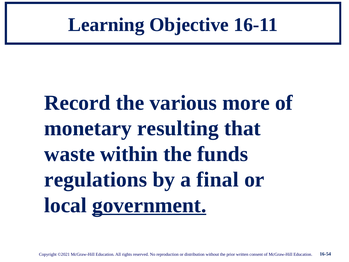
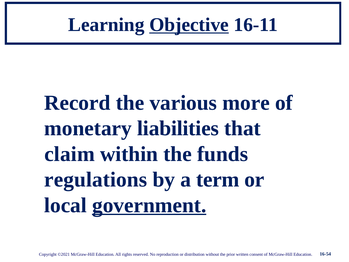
Objective underline: none -> present (189, 25)
resulting: resulting -> liabilities (178, 128)
waste: waste -> claim (70, 154)
final: final -> term (218, 179)
